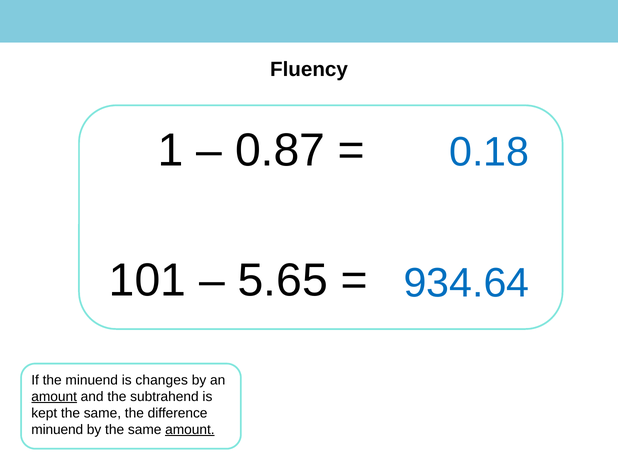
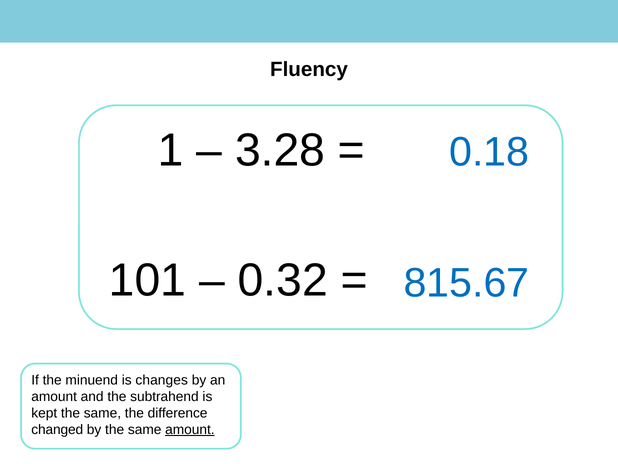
0.87: 0.87 -> 3.28 (280, 150)
5.65: 5.65 -> 0.32 (283, 280)
934.64: 934.64 -> 815.67 (466, 283)
amount underline: present -> none (54, 396)
minuend: minuend -> changed (57, 429)
